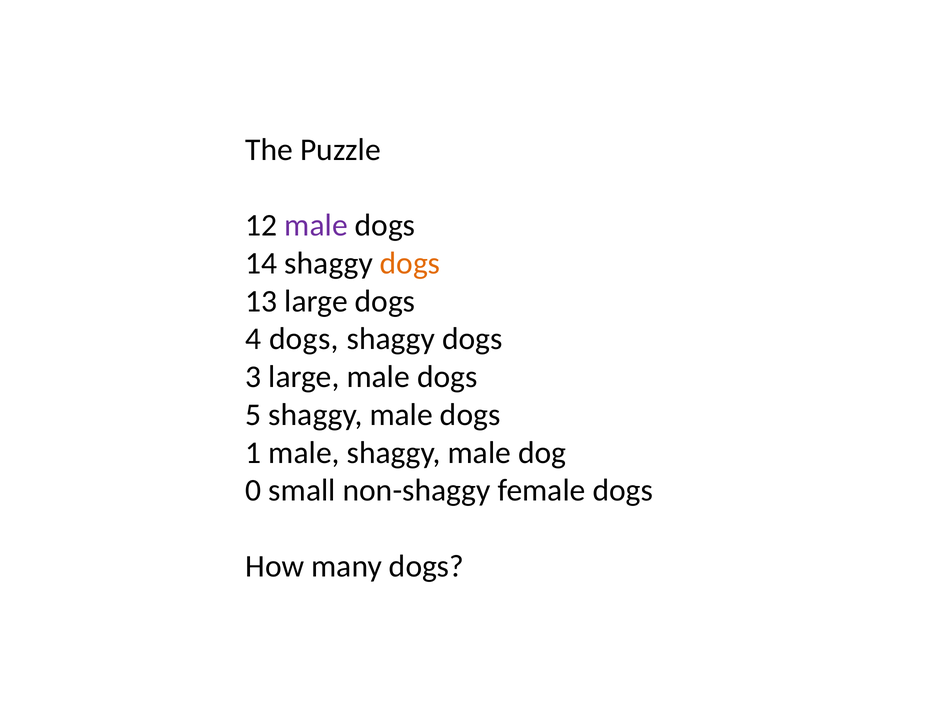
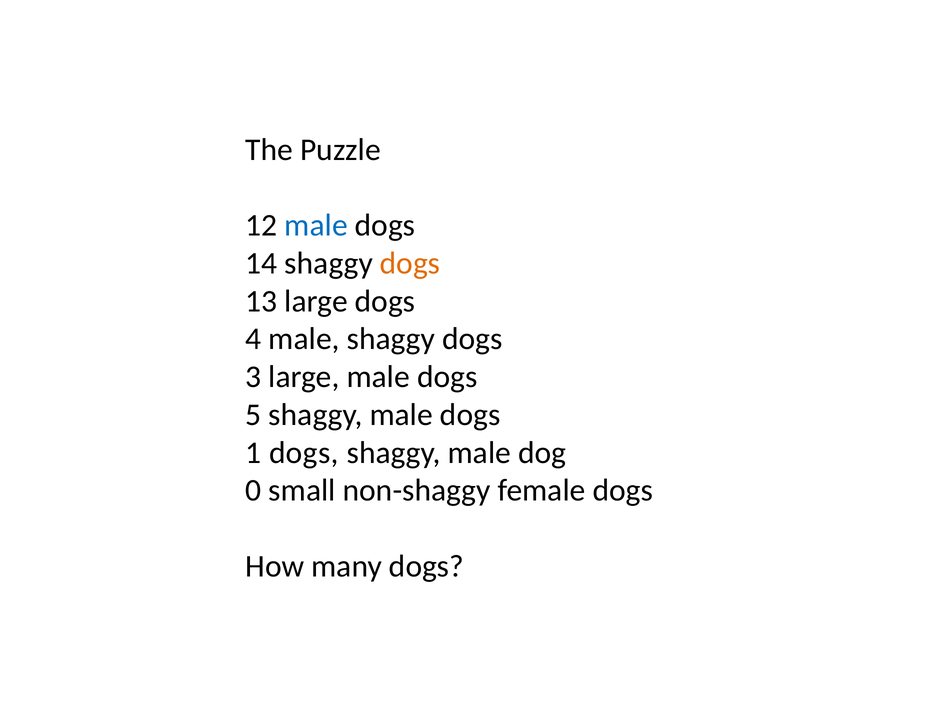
male colour: purple -> blue (316, 225)
4 dogs: dogs -> male (304, 339)
1 male: male -> dogs (304, 453)
